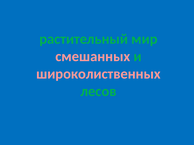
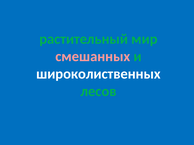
широколиственных colour: pink -> white (98, 74)
